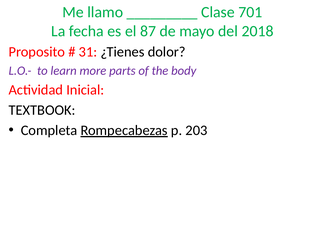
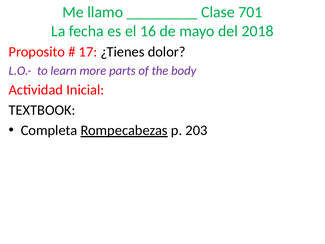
87: 87 -> 16 (148, 31)
31: 31 -> 17 (88, 52)
